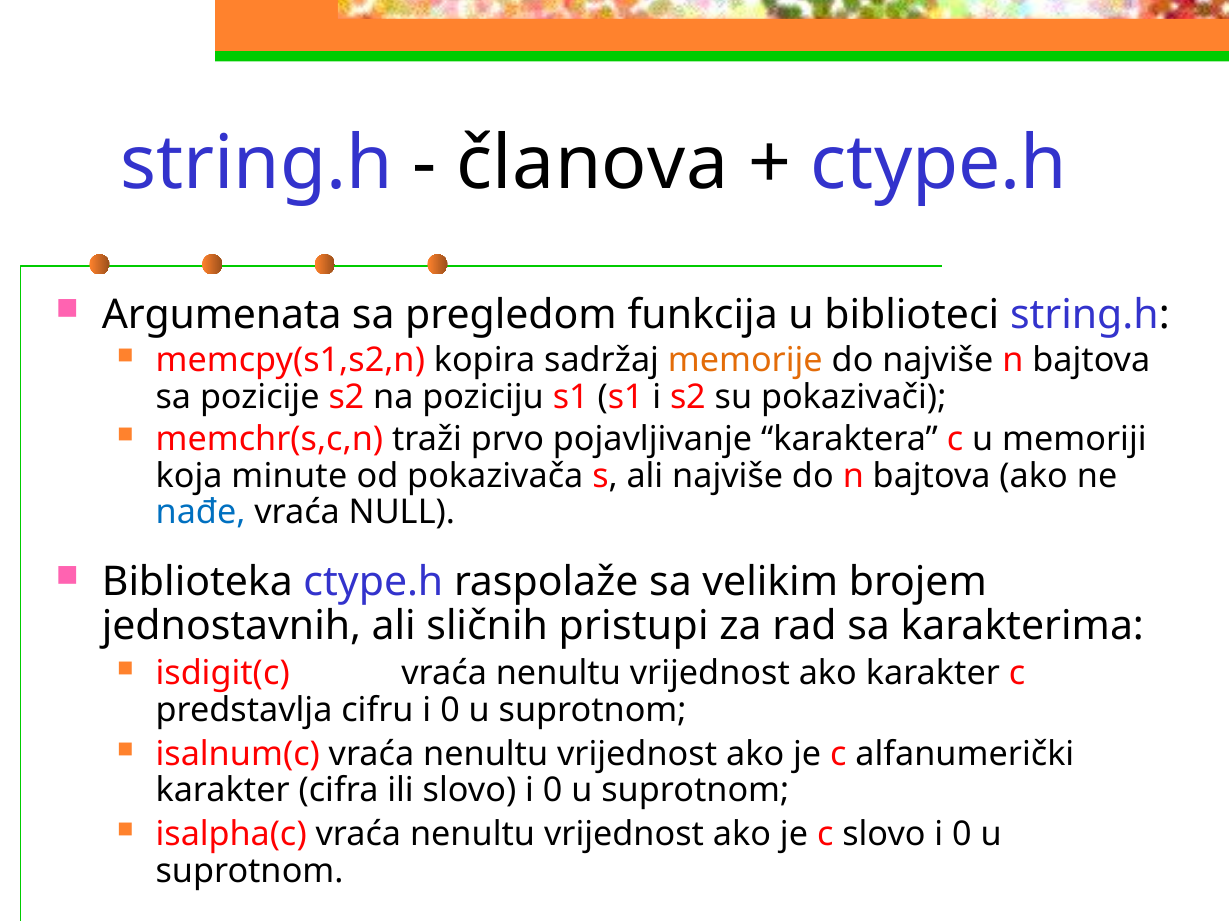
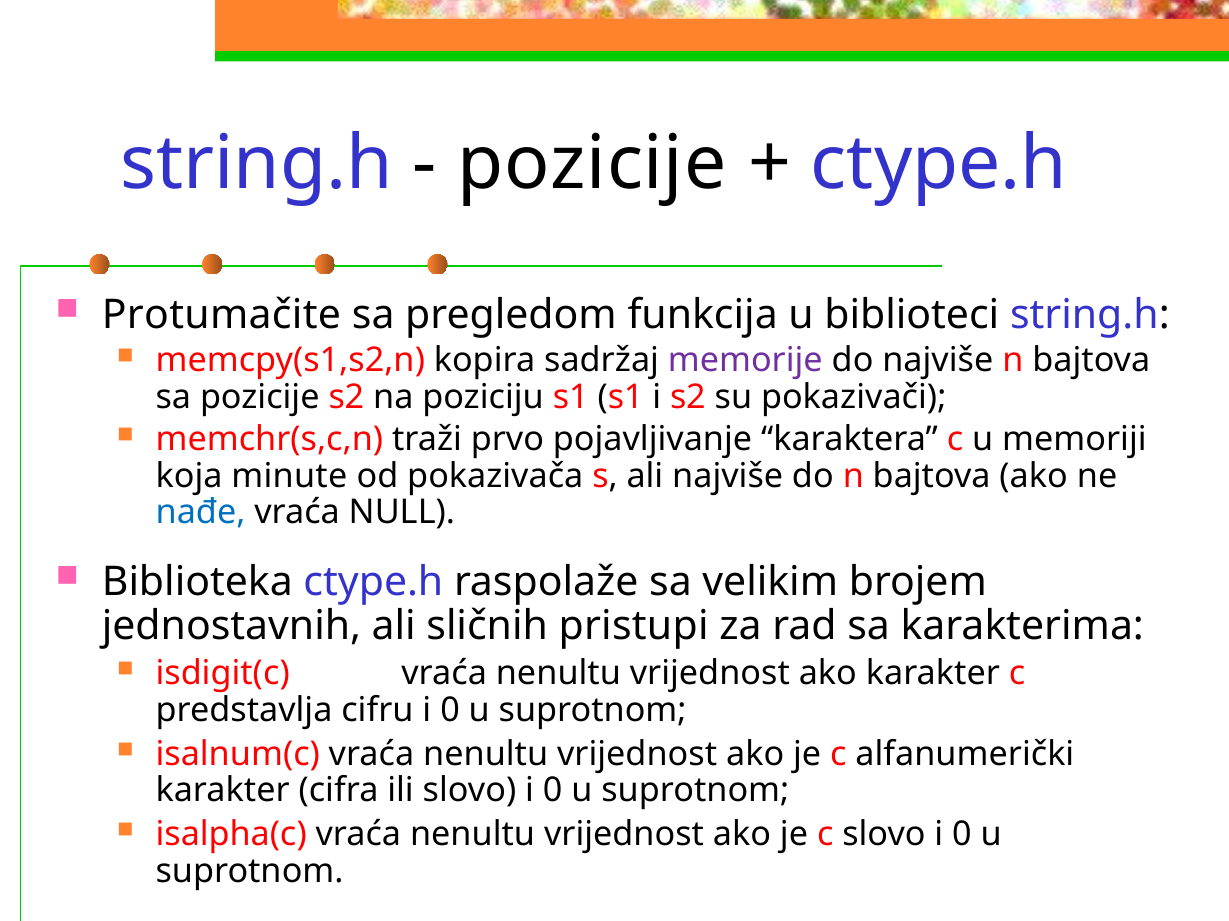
članova: članova -> pozicije (592, 164)
Argumenata: Argumenata -> Protumačite (221, 315)
memorije colour: orange -> purple (745, 361)
